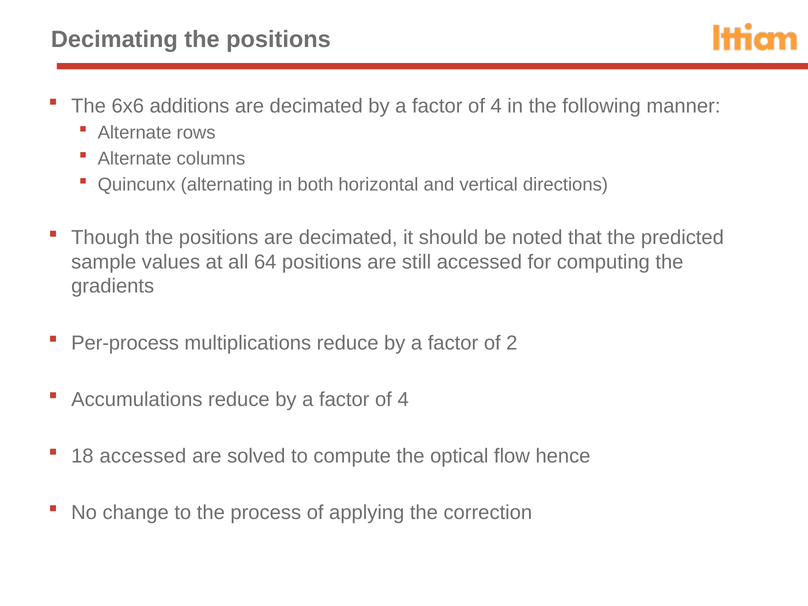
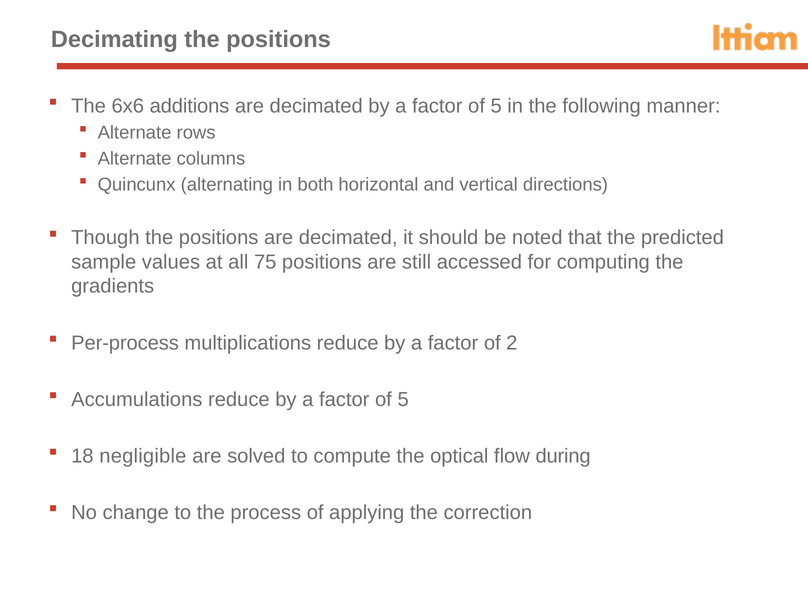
4: 4 -> 5 (496, 106)
64: 64 -> 75 (265, 262)
4: 4 -> 5 (403, 399)
18 accessed: accessed -> negligible (143, 456)
hence: hence -> during (563, 456)
